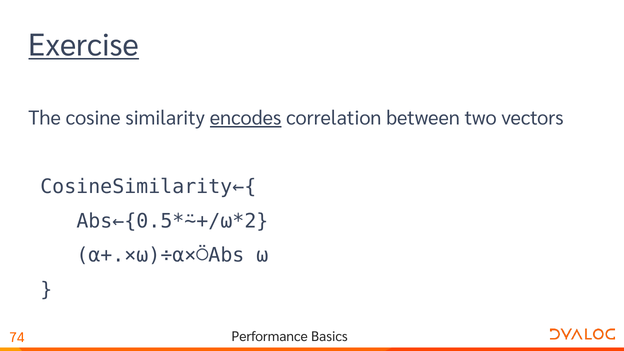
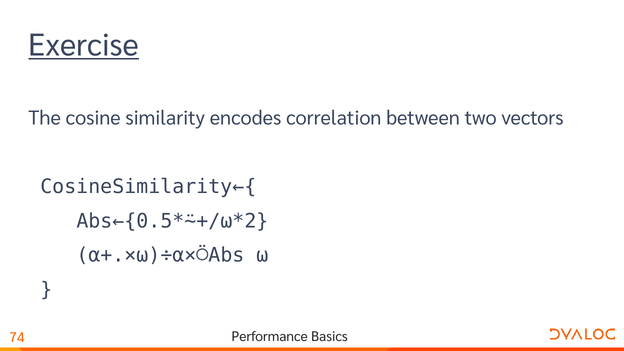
encodes underline: present -> none (246, 118)
